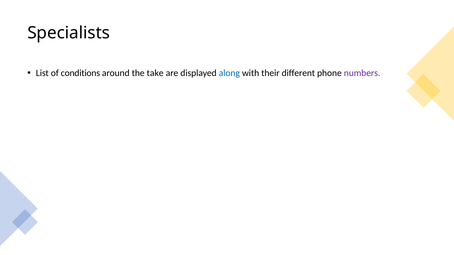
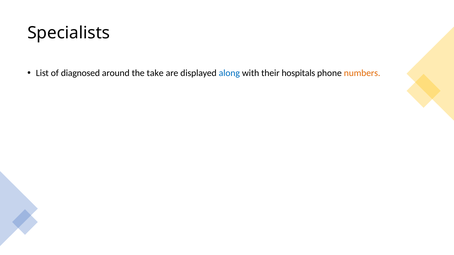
conditions: conditions -> diagnosed (80, 73)
different: different -> hospitals (298, 73)
numbers colour: purple -> orange (362, 73)
